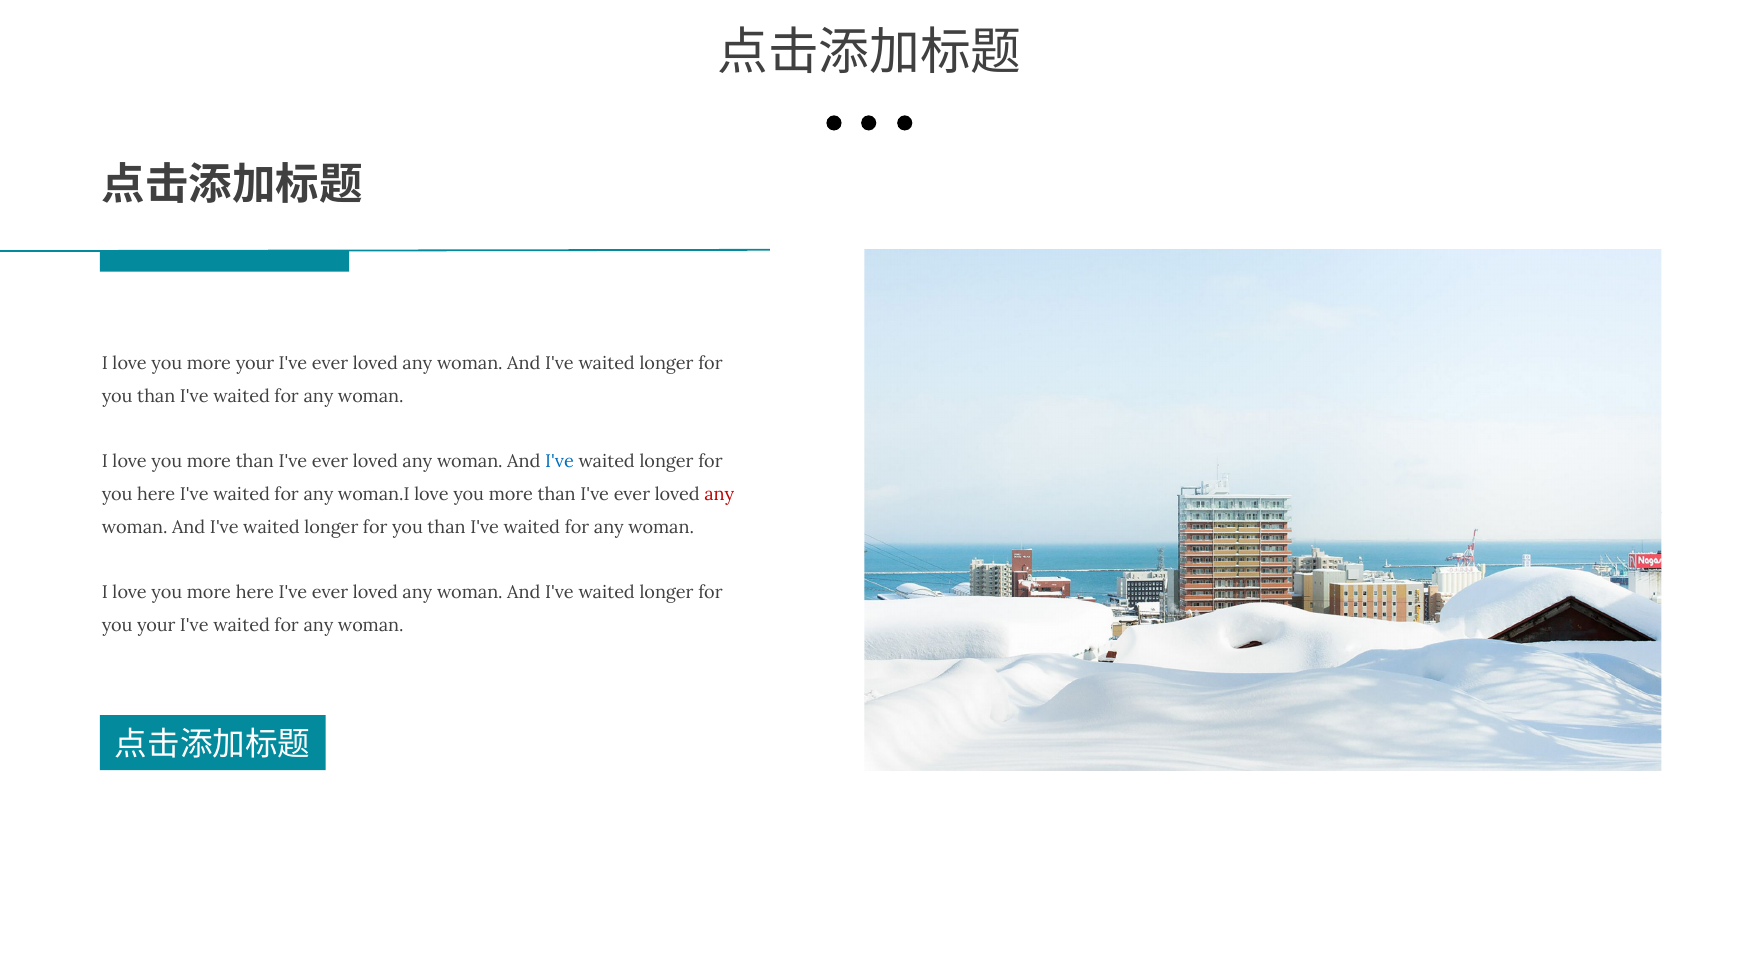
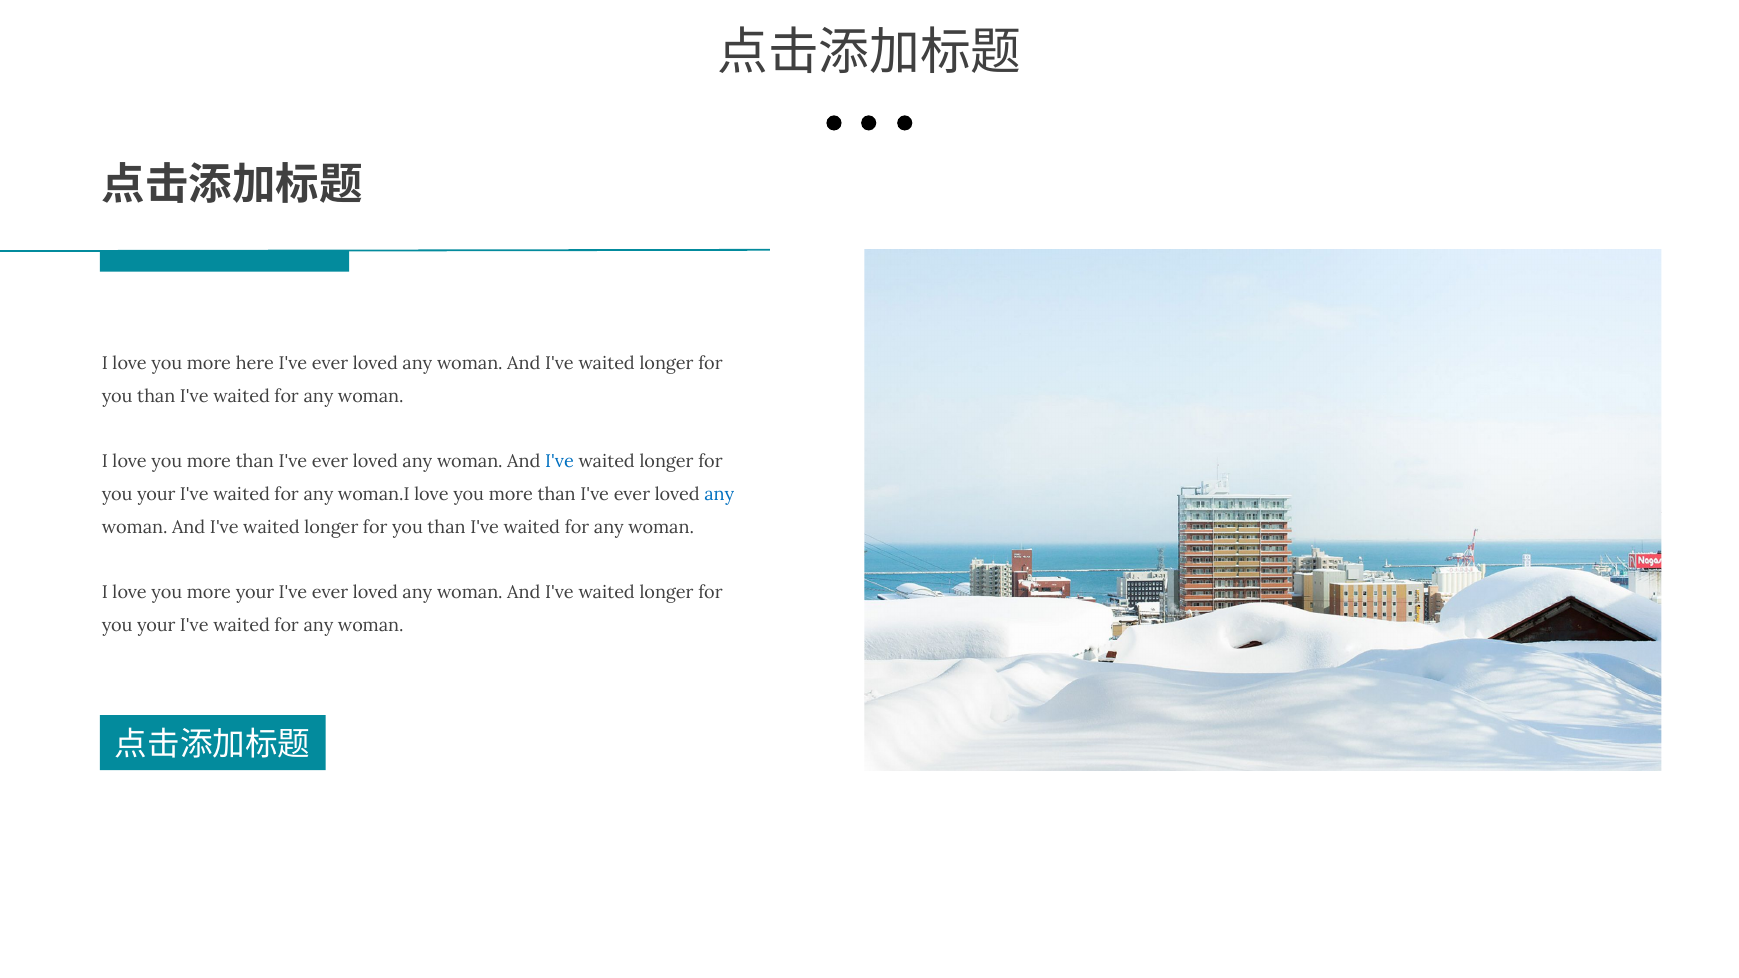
more your: your -> here (255, 364)
here: here -> your (156, 495)
any colour: red -> blue (719, 495)
more here: here -> your (255, 592)
